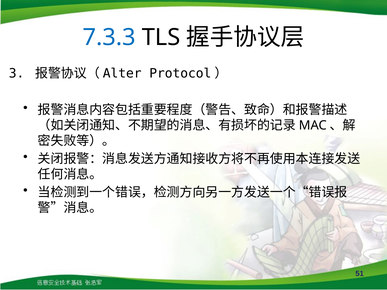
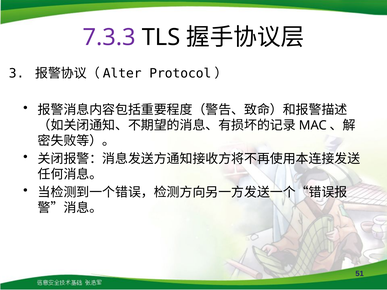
7.3.3 colour: blue -> purple (109, 37)
